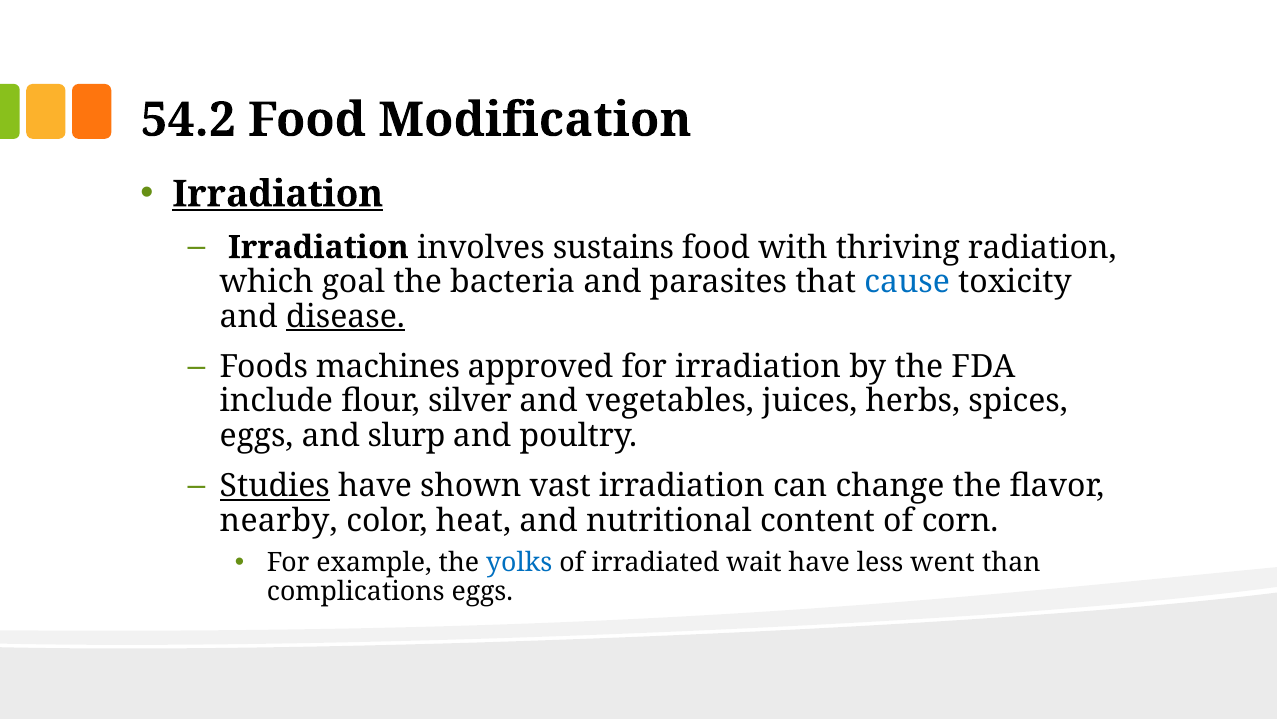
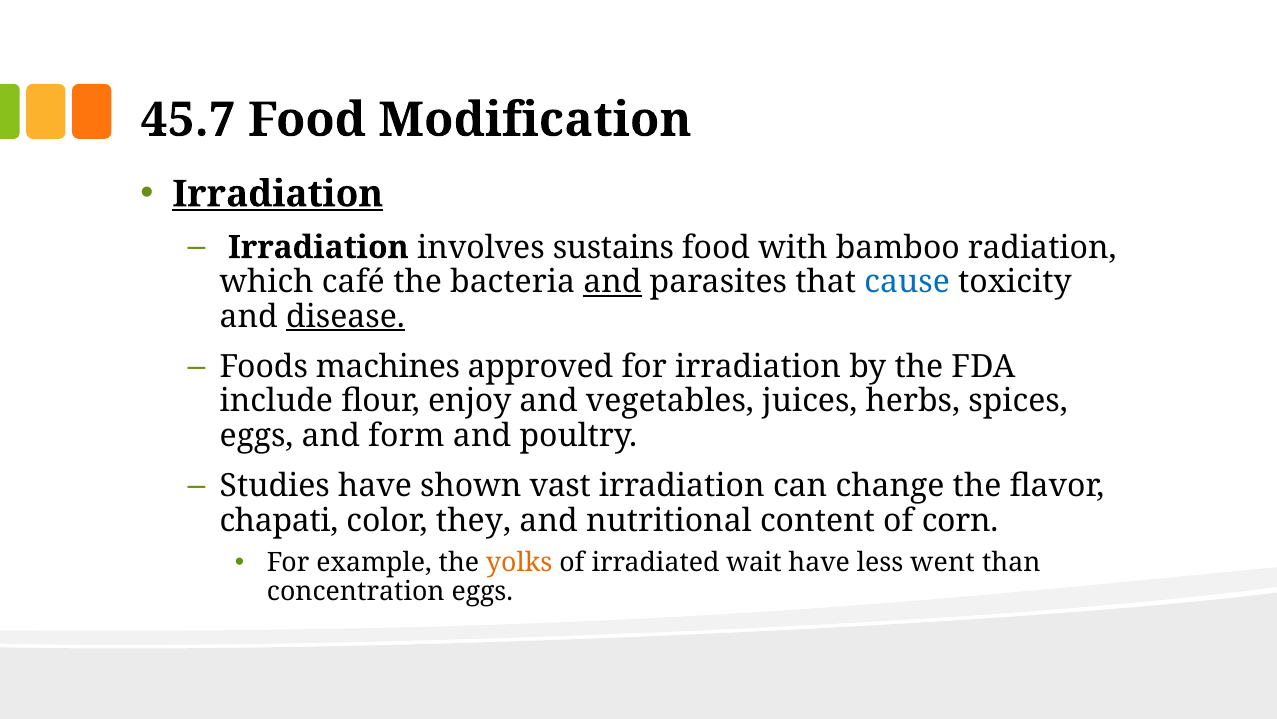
54.2: 54.2 -> 45.7 (188, 120)
thriving: thriving -> bamboo (898, 247)
goal: goal -> café (353, 282)
and underline: none -> present (612, 282)
silver: silver -> enjoy (470, 401)
slurp: slurp -> form (406, 436)
Studies underline: present -> none (275, 486)
nearby: nearby -> chapati (279, 521)
heat: heat -> they (474, 521)
yolks colour: blue -> orange (519, 563)
complications: complications -> concentration (356, 592)
